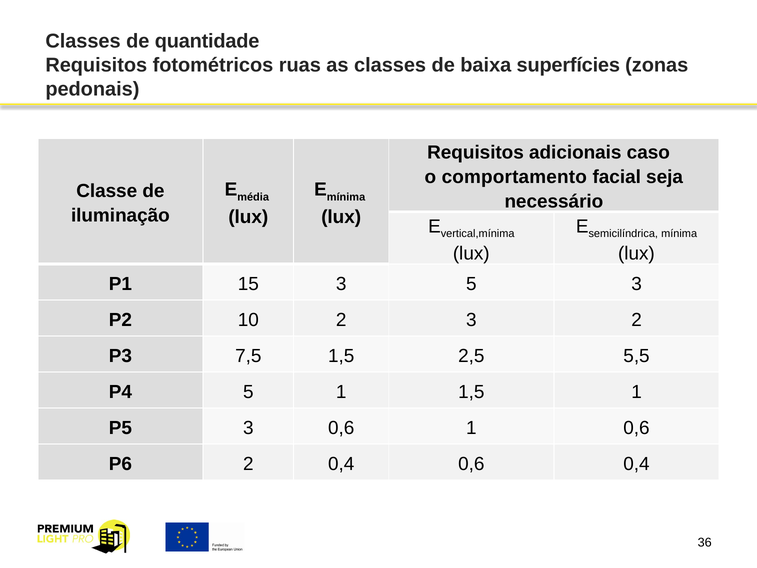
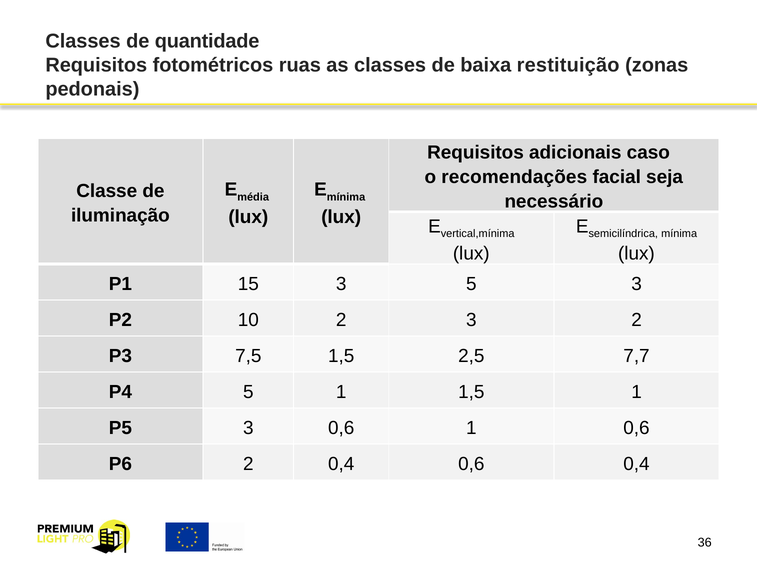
superfícies: superfícies -> restituição (568, 65)
comportamento: comportamento -> recomendações (514, 177)
5,5: 5,5 -> 7,7 (636, 356)
